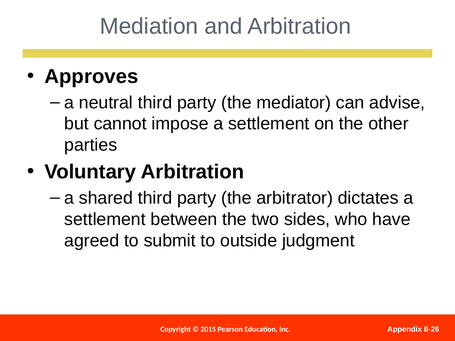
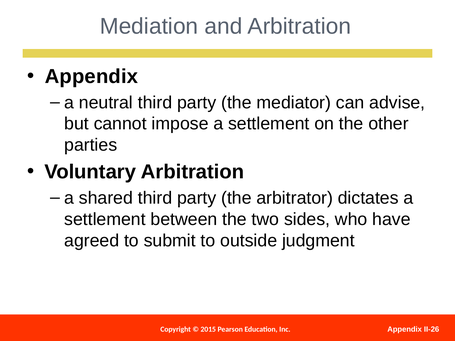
Approves: Approves -> Appendix (91, 76)
